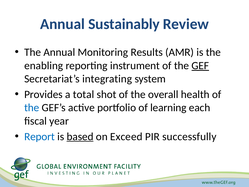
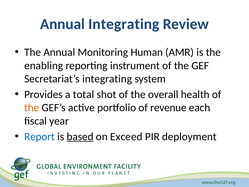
Annual Sustainably: Sustainably -> Integrating (124, 24)
Results: Results -> Human (147, 52)
GEF underline: present -> none (200, 66)
the colour: blue -> orange (32, 108)
learning: learning -> revenue (168, 108)
successfully: successfully -> deployment (189, 136)
